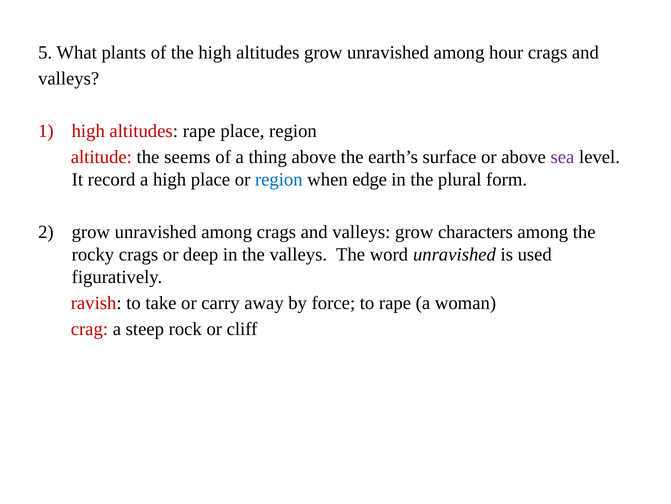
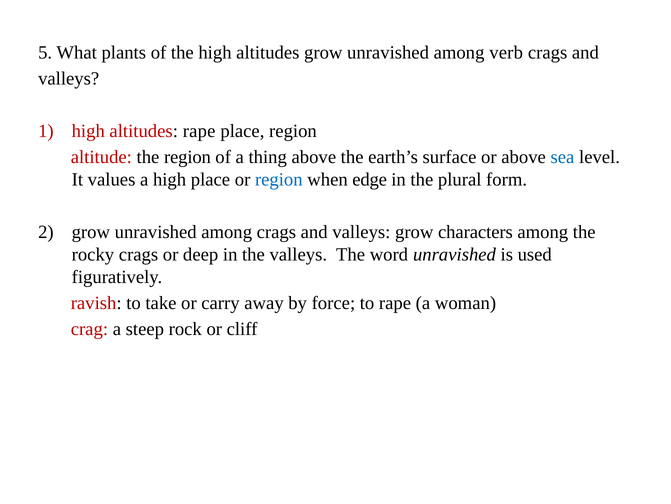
hour: hour -> verb (506, 53)
the seems: seems -> region (187, 157)
sea colour: purple -> blue (562, 157)
record: record -> values (112, 179)
